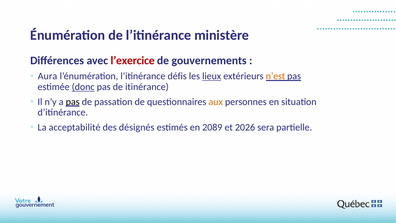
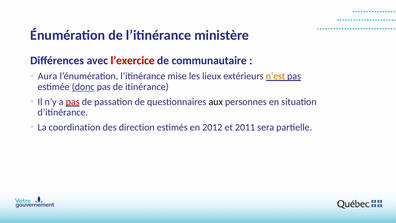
gouvernements: gouvernements -> communautaire (209, 60)
défis: défis -> mise (177, 76)
lieux underline: present -> none (212, 76)
pas colour: black -> red (73, 102)
aux colour: orange -> black (216, 102)
acceptabilité: acceptabilité -> coordination (75, 127)
désignés: désignés -> direction (137, 127)
2089: 2089 -> 2012 (212, 127)
2026: 2026 -> 2011 (245, 127)
